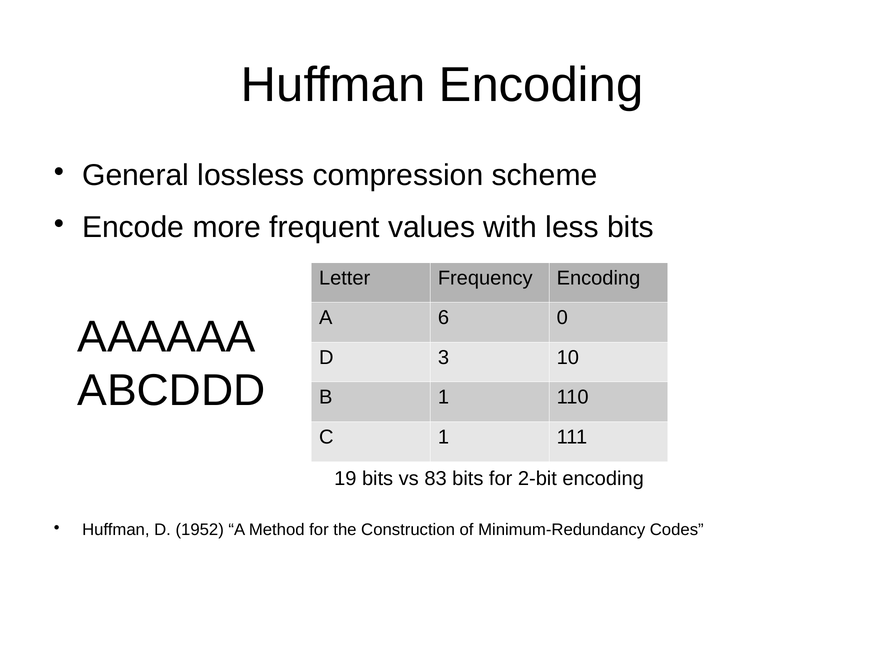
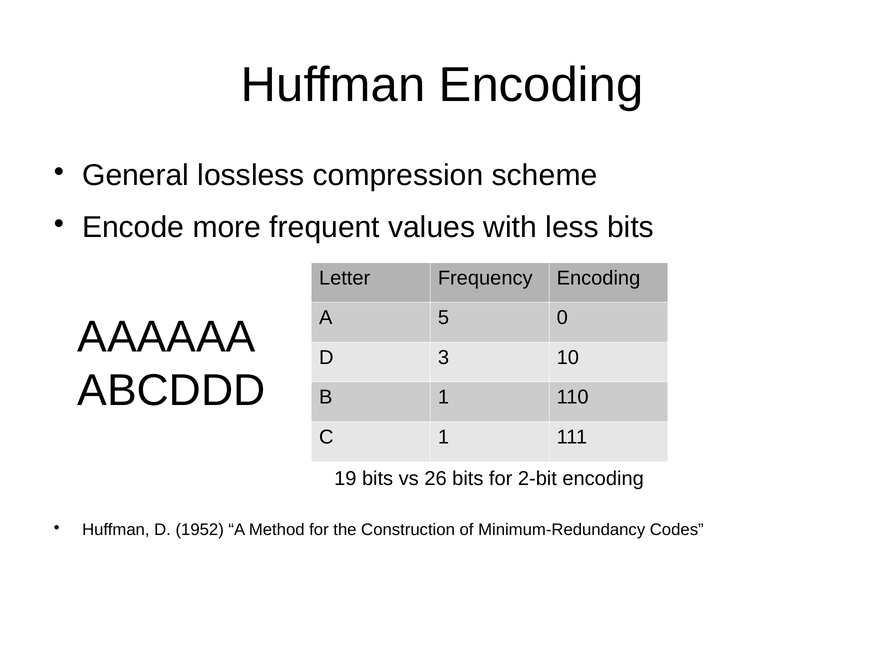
6: 6 -> 5 (443, 318)
83: 83 -> 26 (436, 479)
